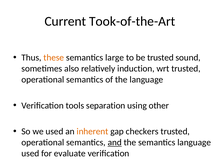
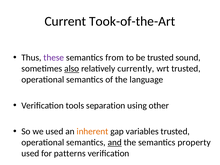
these colour: orange -> purple (54, 58)
large: large -> from (115, 58)
also underline: none -> present (72, 69)
induction: induction -> currently (136, 69)
checkers: checkers -> variables (142, 131)
semantics language: language -> property (194, 142)
evaluate: evaluate -> patterns (70, 153)
